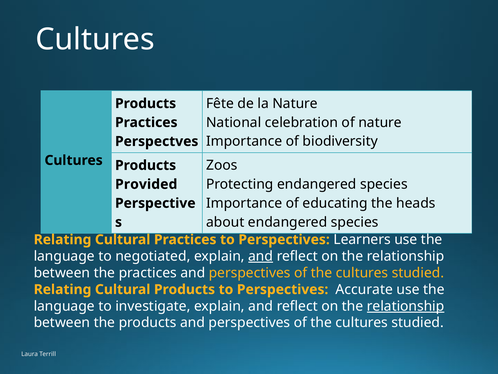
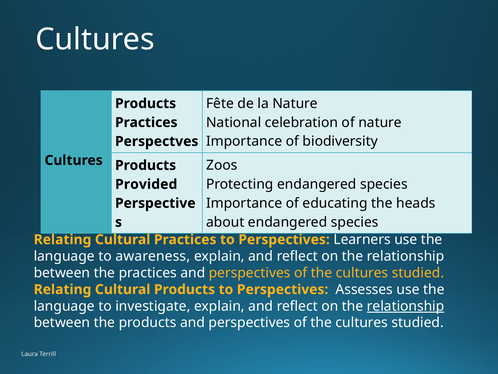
negotiated: negotiated -> awareness (153, 256)
and underline: present -> none (261, 256)
Accurate: Accurate -> Assesses (364, 289)
